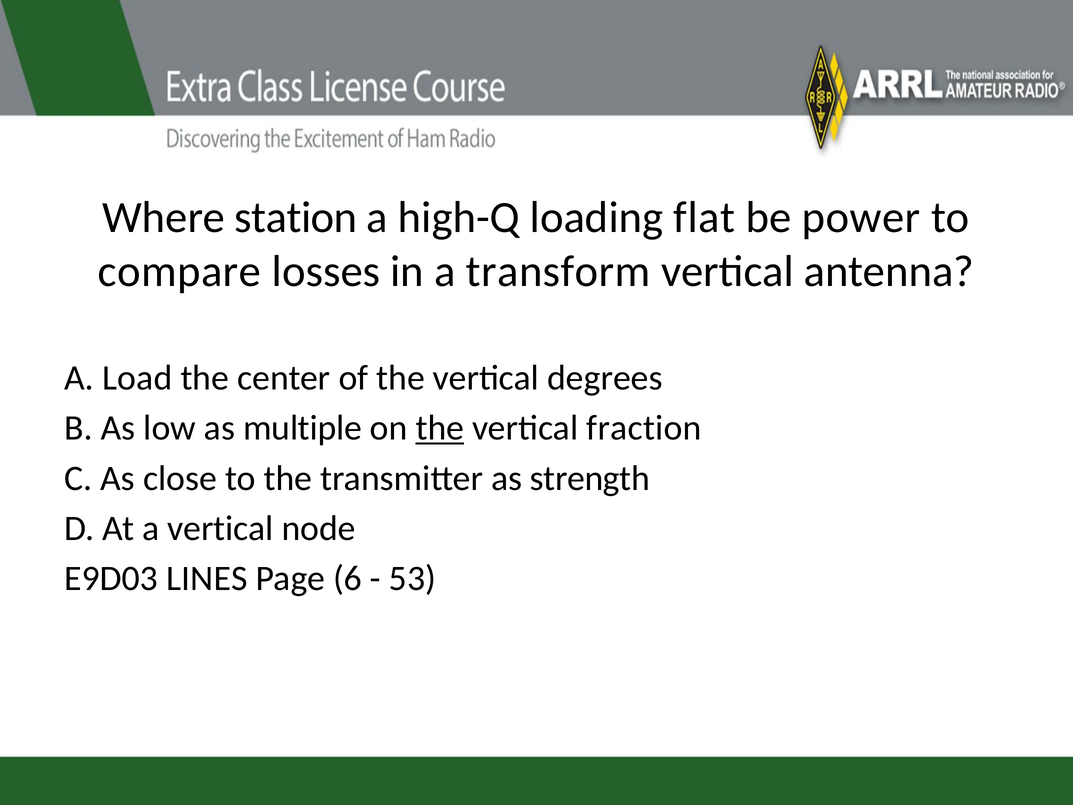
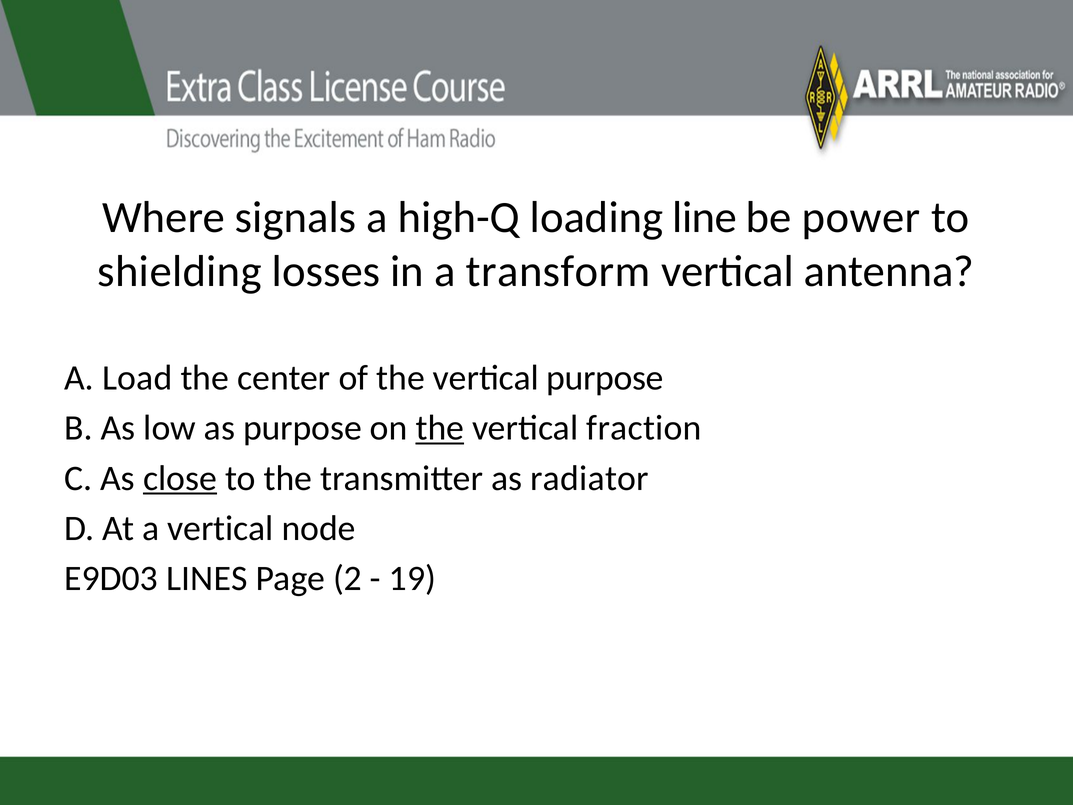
station: station -> signals (296, 218)
flat: flat -> line (705, 218)
compare: compare -> shielding (180, 271)
vertical degrees: degrees -> purpose (605, 378)
as multiple: multiple -> purpose (303, 428)
close underline: none -> present (180, 478)
strength: strength -> radiator (590, 478)
6: 6 -> 2 (347, 578)
53: 53 -> 19 (413, 578)
